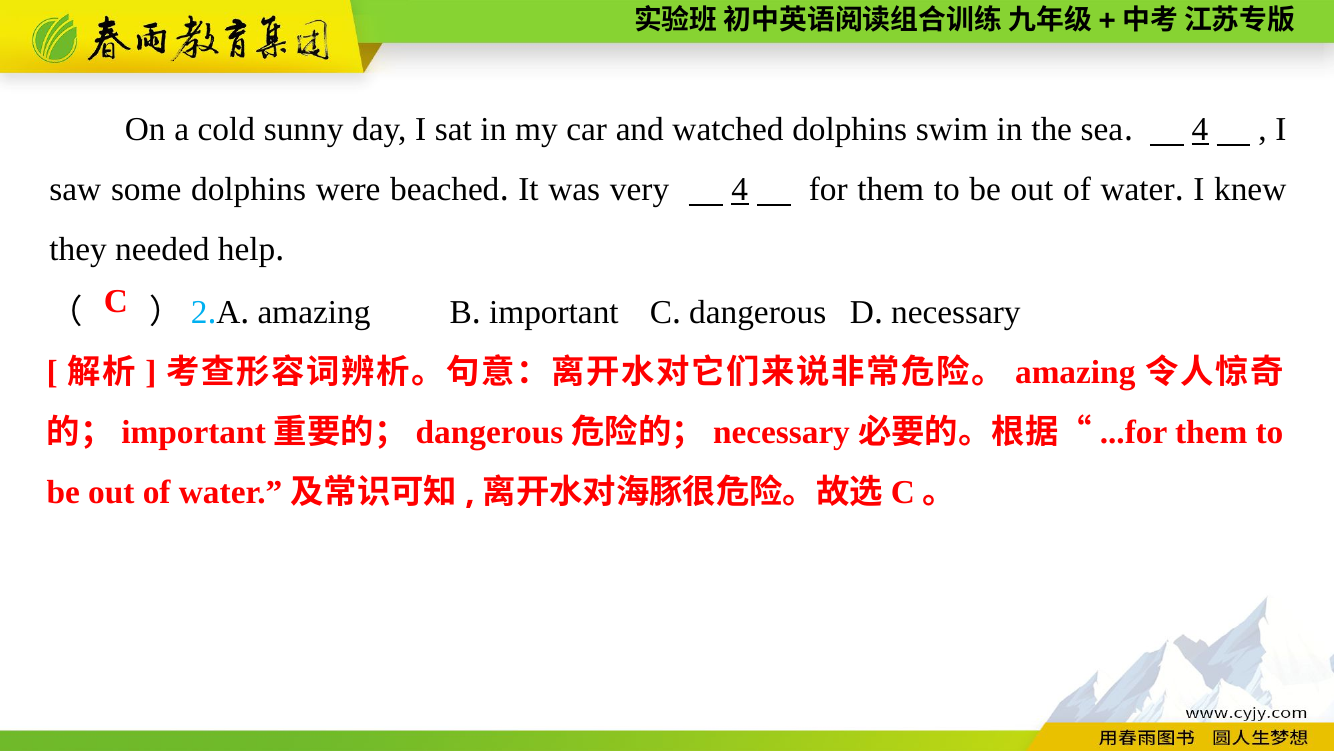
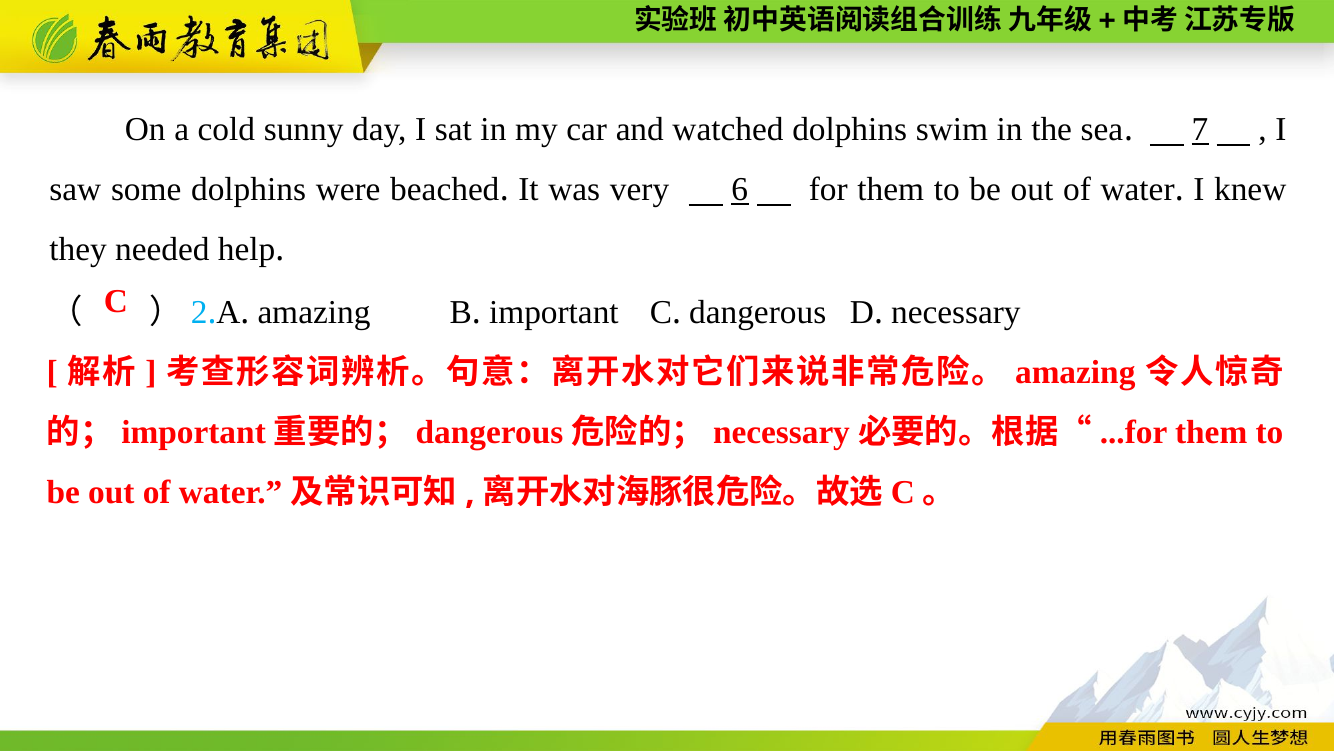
4: 4 -> 7 (1200, 129)
very 4: 4 -> 6 (740, 189)
